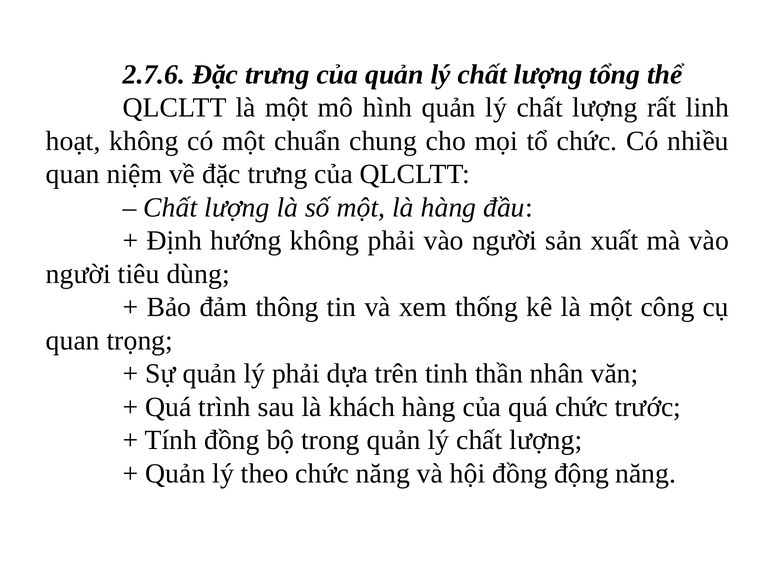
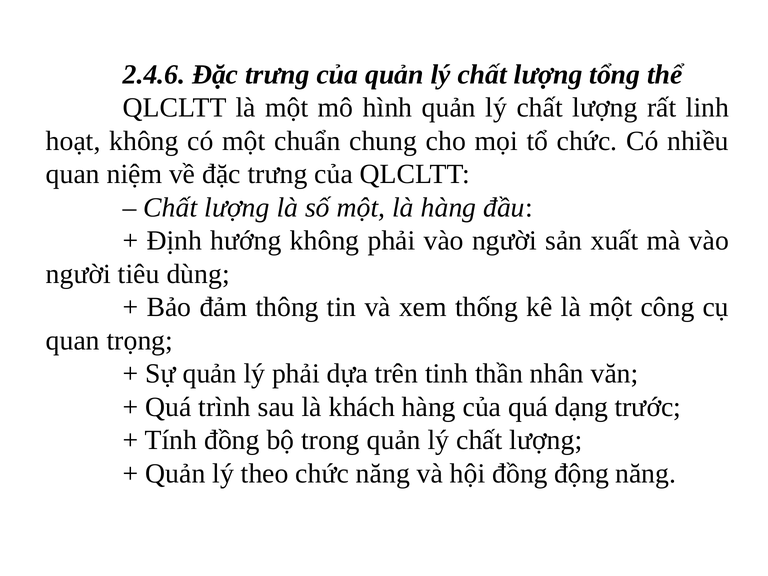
2.7.6: 2.7.6 -> 2.4.6 (154, 74)
quá chức: chức -> dạng (581, 407)
